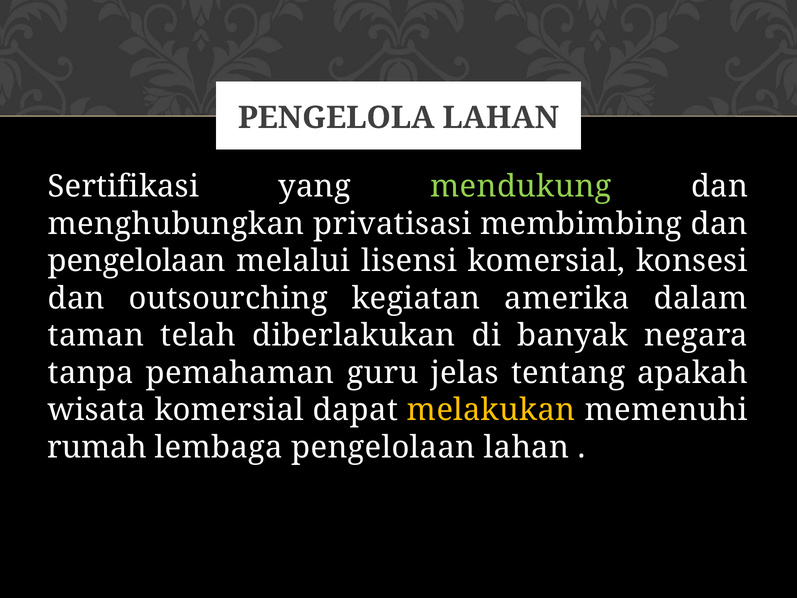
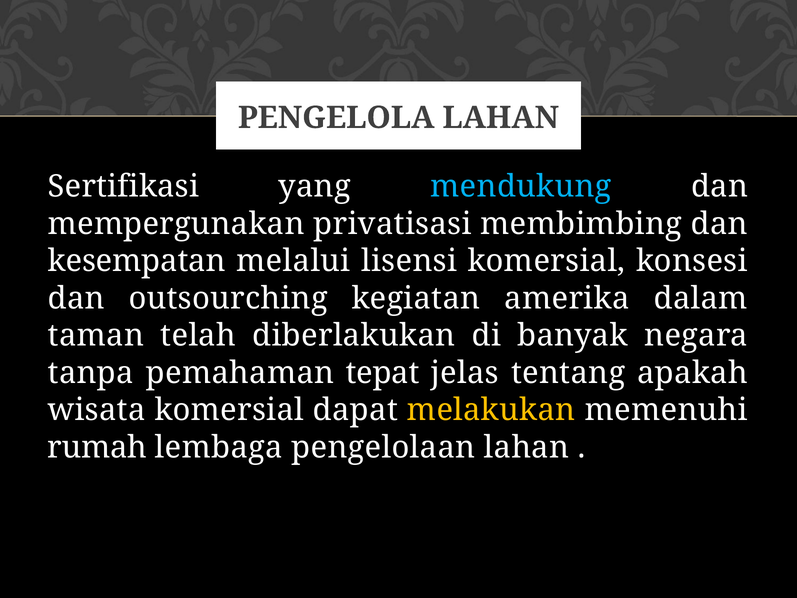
mendukung colour: light green -> light blue (521, 187)
menghubungkan: menghubungkan -> mempergunakan (176, 224)
pengelolaan: pengelolaan -> kesempatan (137, 261)
guru: guru -> tepat (383, 373)
